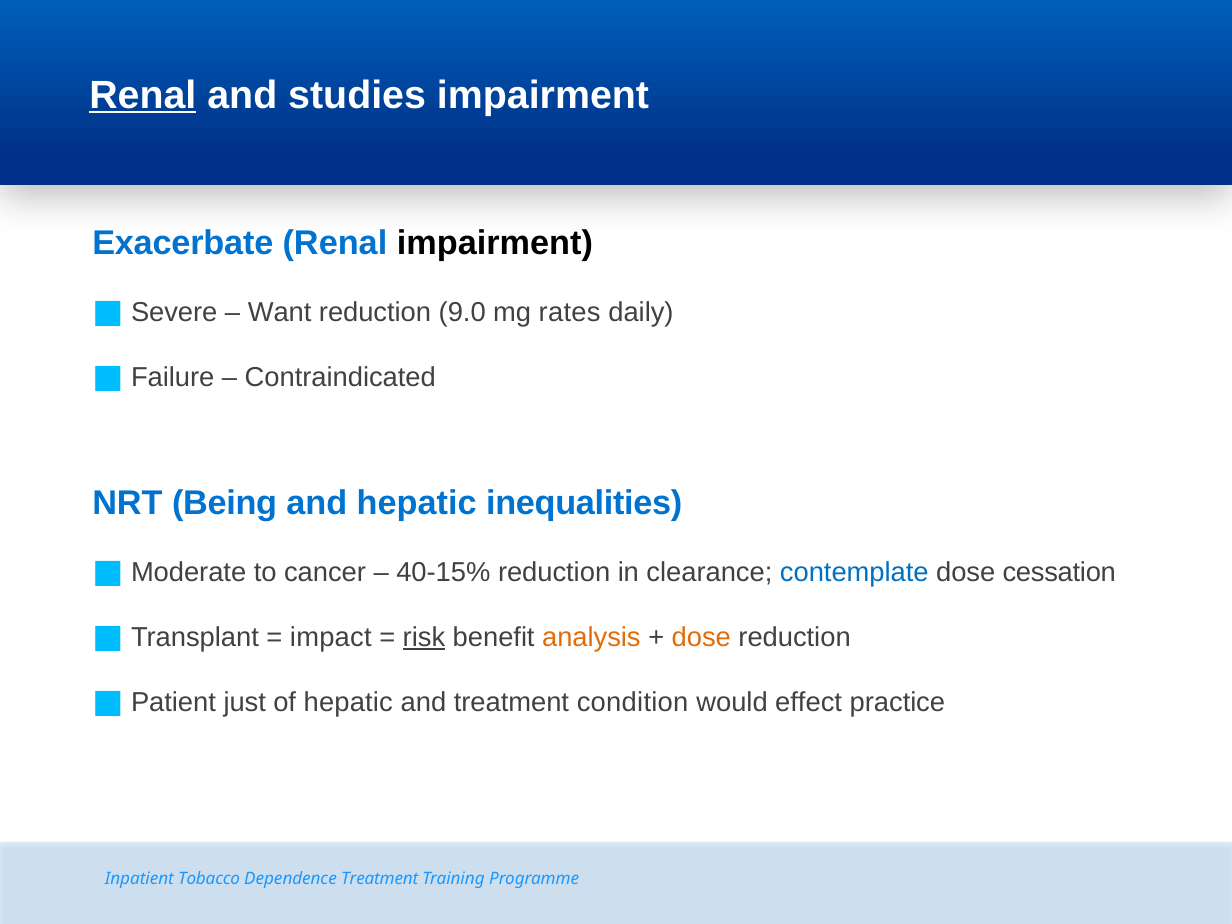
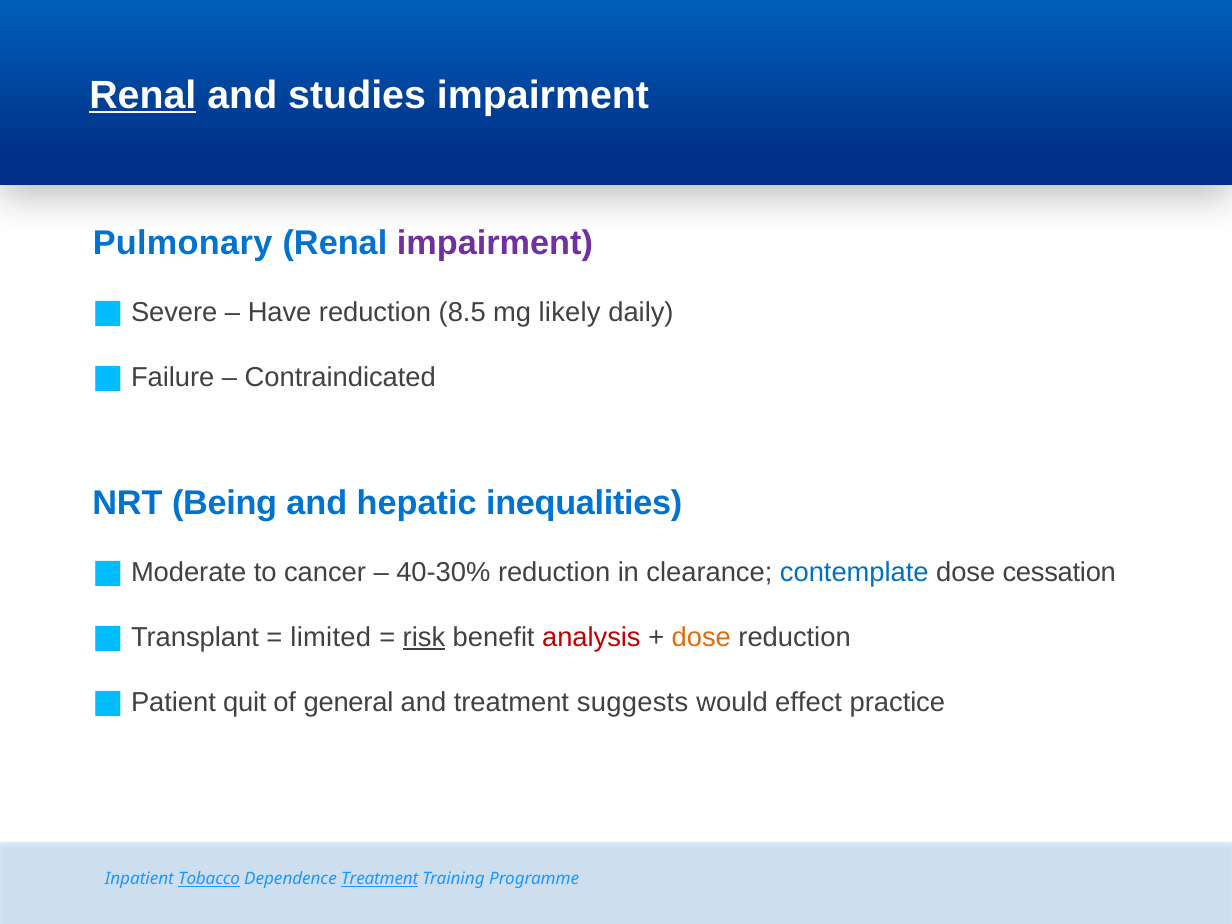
Exacerbate: Exacerbate -> Pulmonary (183, 243)
impairment colour: black -> purple (495, 243)
Want: Want -> Have (280, 312)
9.0: 9.0 -> 8.5 (462, 312)
rates: rates -> likely (570, 312)
40-15%: 40-15% -> 40-30% (443, 572)
impact: impact -> limited (331, 637)
analysis colour: orange -> red (591, 637)
just: just -> quit (245, 702)
of hepatic: hepatic -> general (348, 702)
condition: condition -> suggests (633, 702)
Tobacco underline: none -> present (209, 879)
Treatment underline: none -> present (380, 879)
